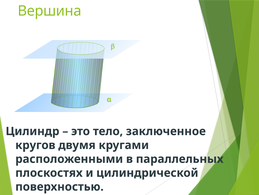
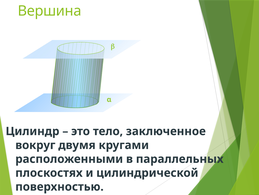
кругов: кругов -> вокруг (35, 145)
